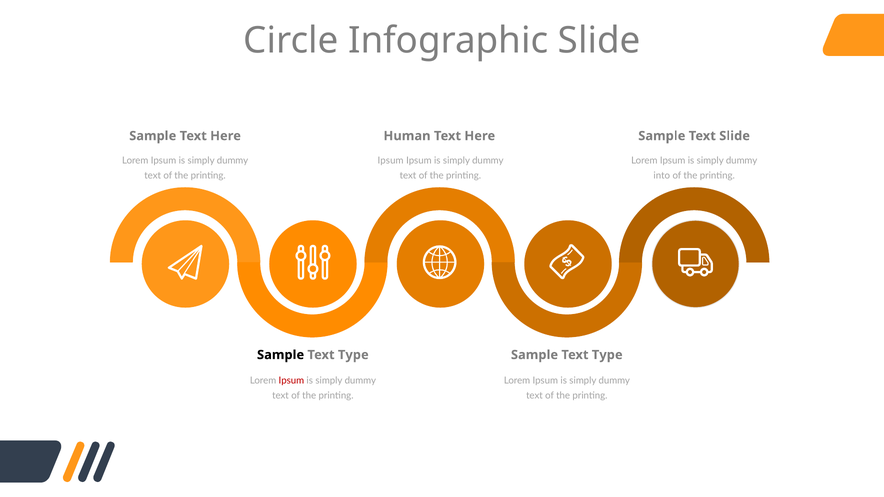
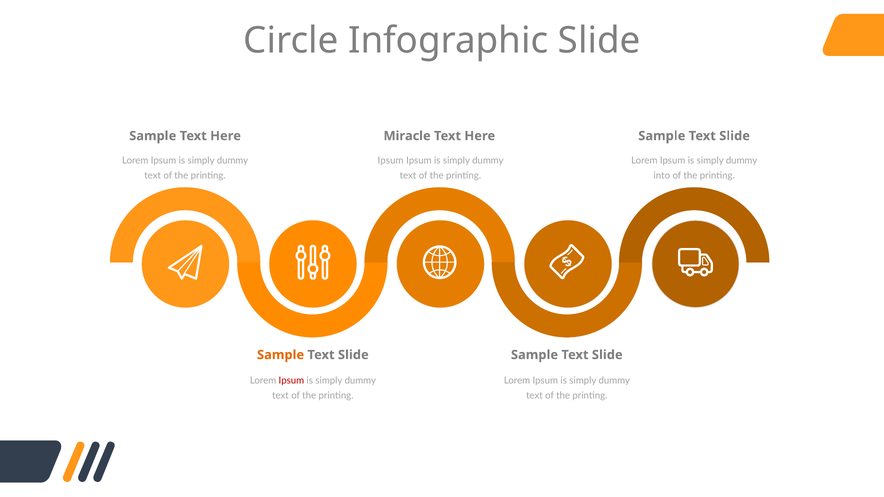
Human: Human -> Miracle (407, 136)
Sample colour: black -> orange (281, 355)
Type: Type -> Slide (353, 355)
Type: Type -> Slide (607, 355)
